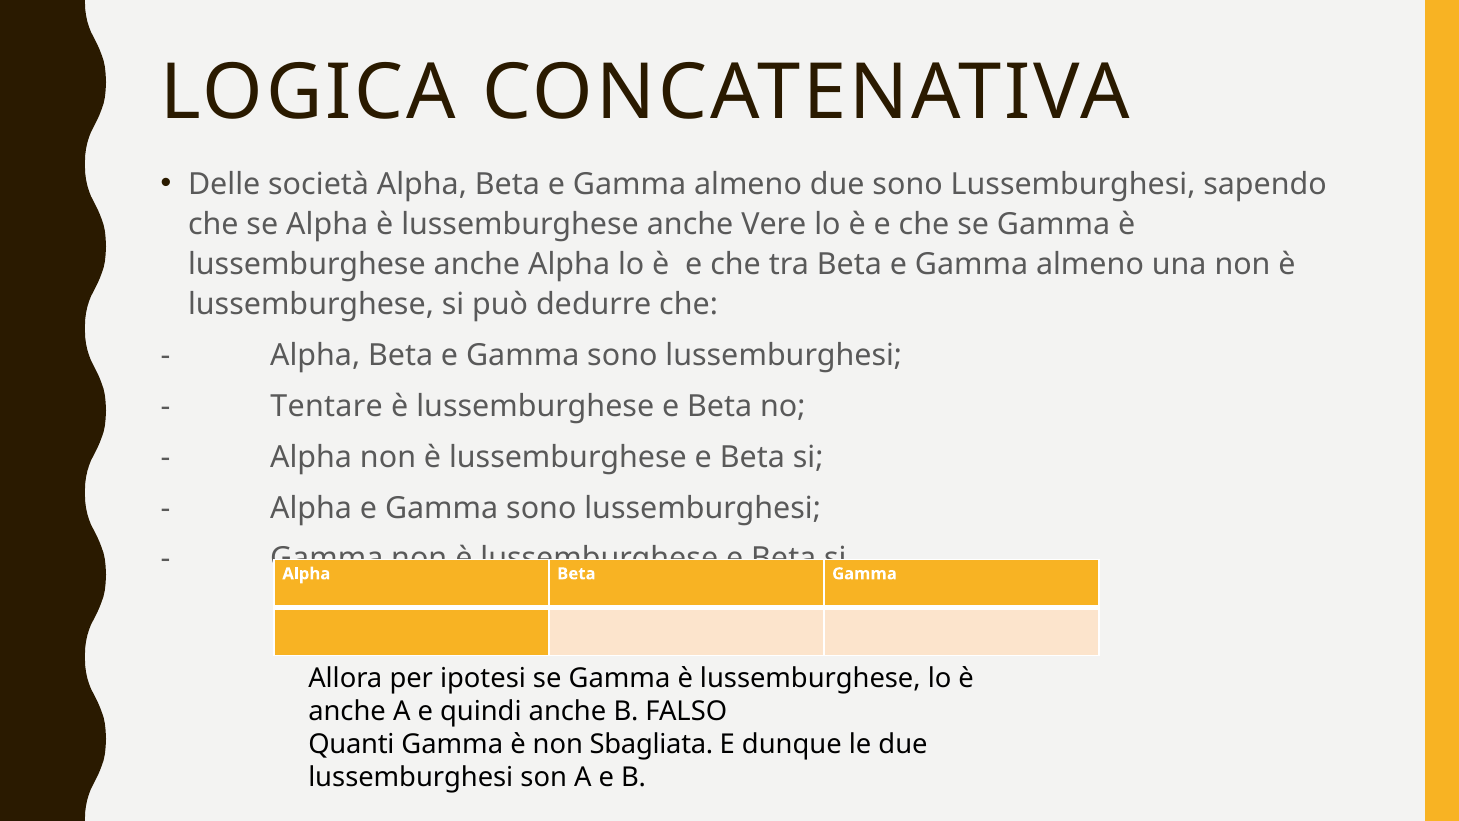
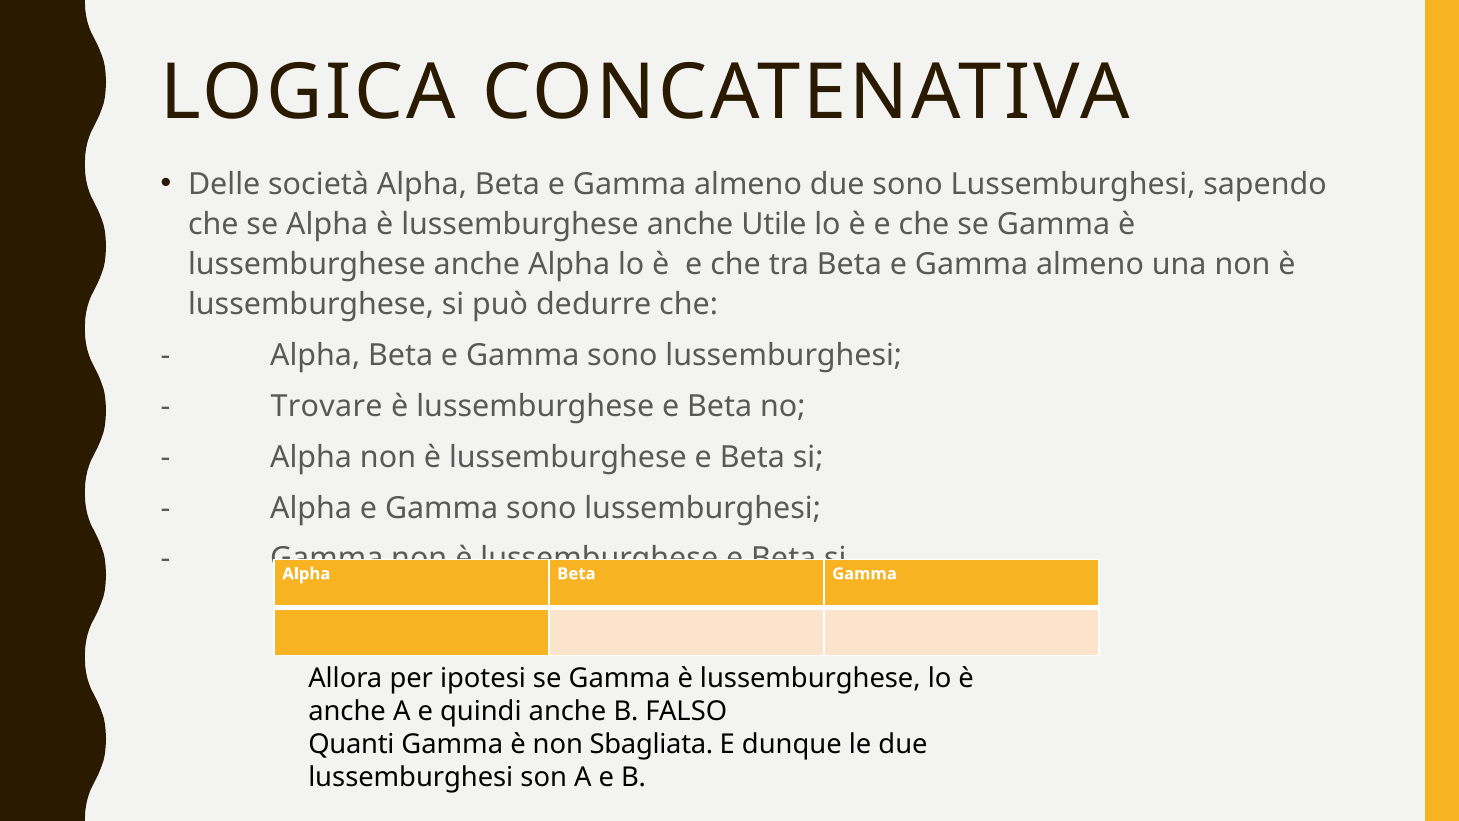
Vere: Vere -> Utile (774, 224)
Tentare: Tentare -> Trovare (327, 406)
